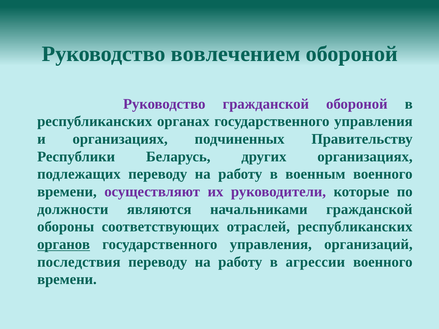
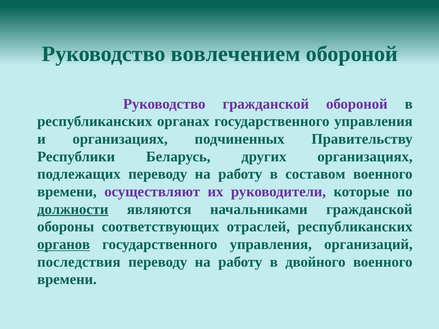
военным: военным -> составом (315, 174)
должности underline: none -> present (73, 209)
агрессии: агрессии -> двойного (315, 262)
